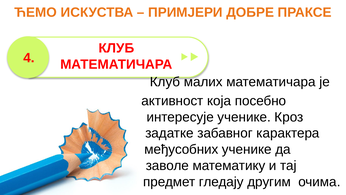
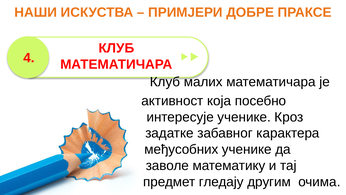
ЋЕМО: ЋЕМО -> НАШИ (36, 12)
